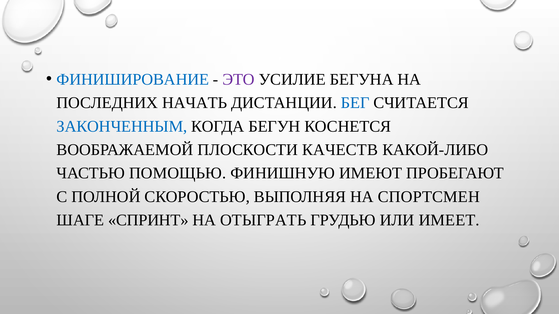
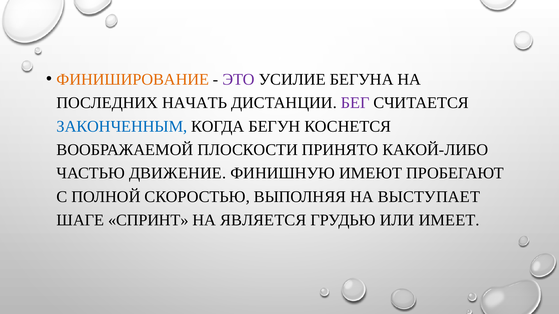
ФИНИШИРОВАНИЕ colour: blue -> orange (133, 80)
БЕГ colour: blue -> purple (355, 103)
КАЧЕСТВ: КАЧЕСТВ -> ПРИНЯТО (340, 150)
ПОМОЩЬЮ: ПОМОЩЬЮ -> ДВИЖЕНИЕ (178, 173)
СПОРТСМЕН: СПОРТСМЕН -> ВЫСТУПАЕТ (429, 197)
ОТЫГРАТЬ: ОТЫГРАТЬ -> ЯВЛЯЕТСЯ (263, 220)
